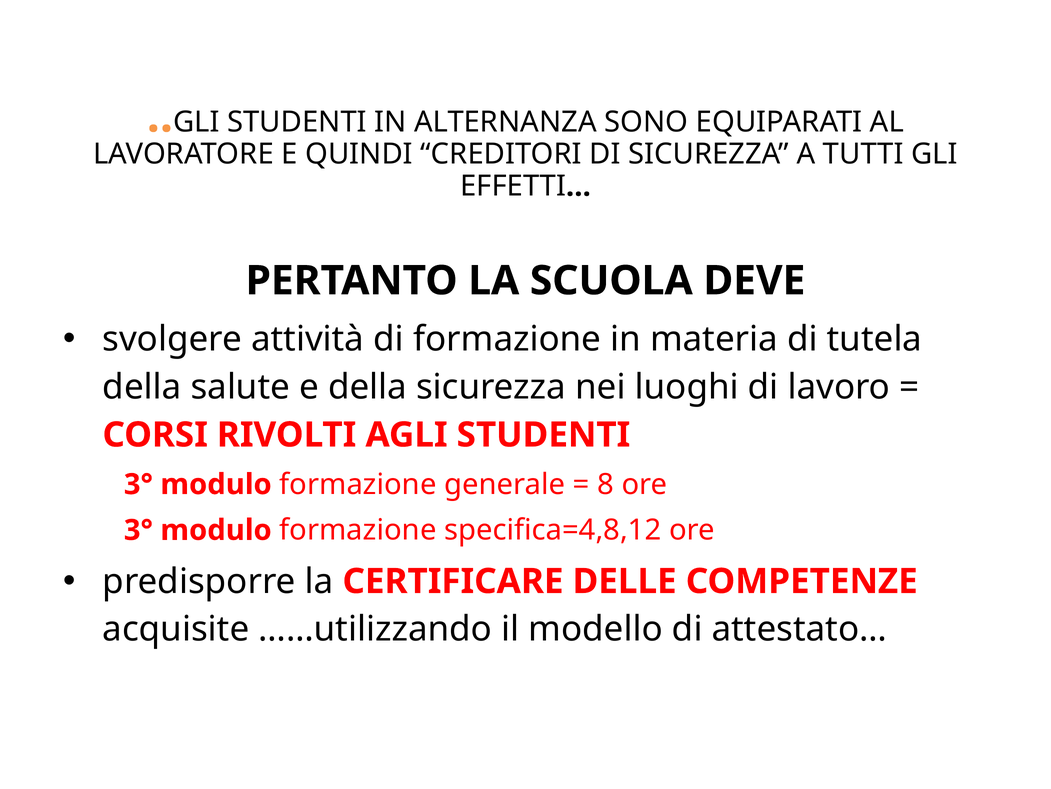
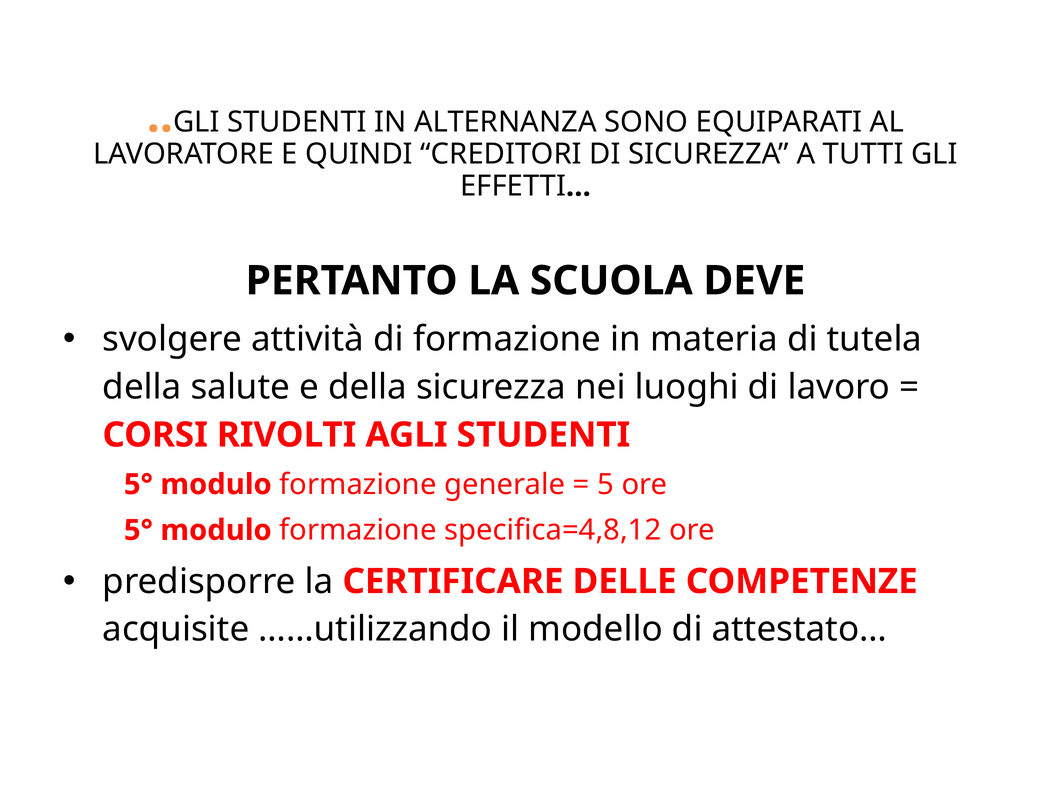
3°: 3° -> 5° (138, 484)
8: 8 -> 5 (605, 484)
3°: 3° -> 5° (138, 530)
